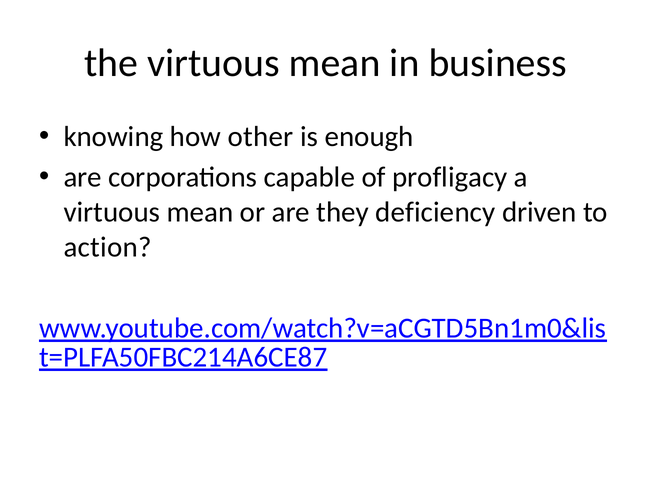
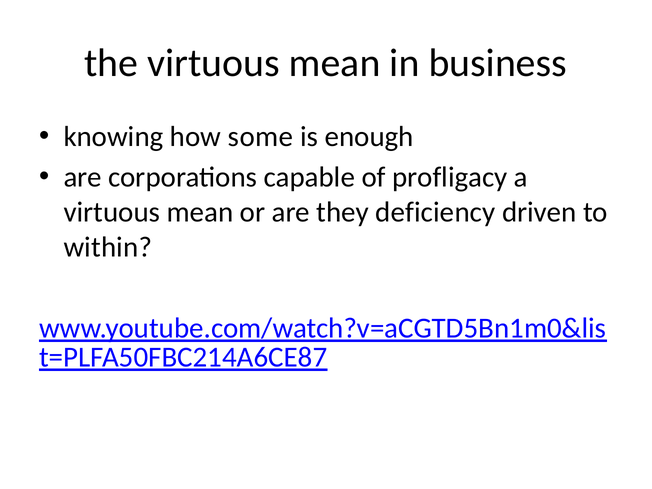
other: other -> some (260, 137)
action: action -> within (108, 247)
